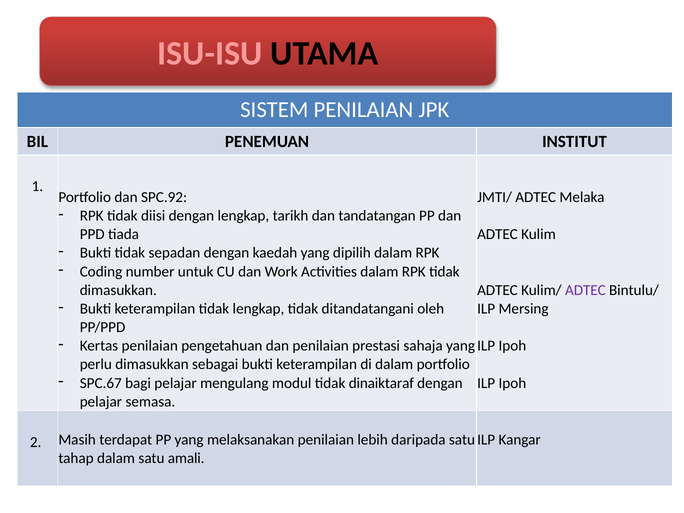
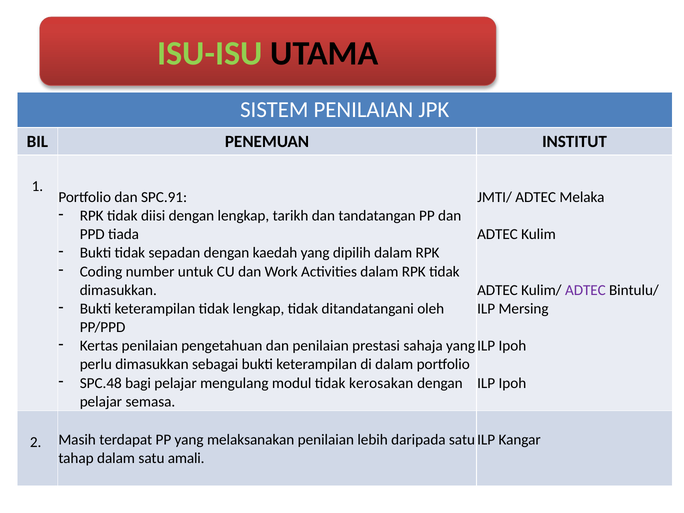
ISU-ISU colour: pink -> light green (210, 54)
SPC.92: SPC.92 -> SPC.91 (164, 197)
SPC.67: SPC.67 -> SPC.48 (101, 383)
dinaiktaraf: dinaiktaraf -> kerosakan (381, 383)
